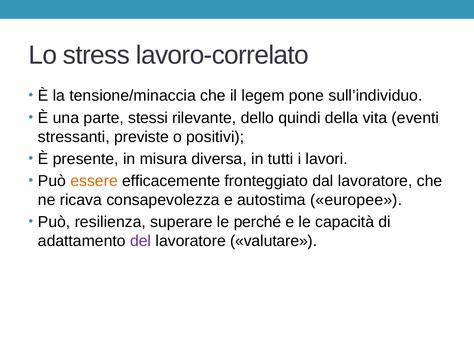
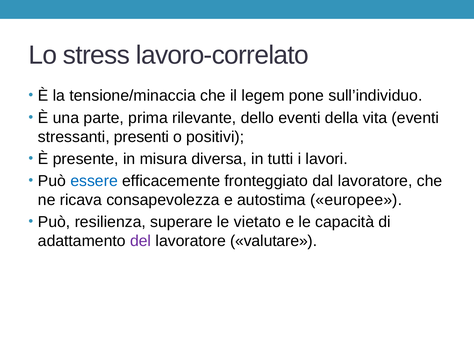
stessi: stessi -> prima (148, 118)
dello quindi: quindi -> eventi (299, 118)
previste: previste -> presenti (142, 137)
essere colour: orange -> blue (94, 181)
perché: perché -> vietato (257, 222)
